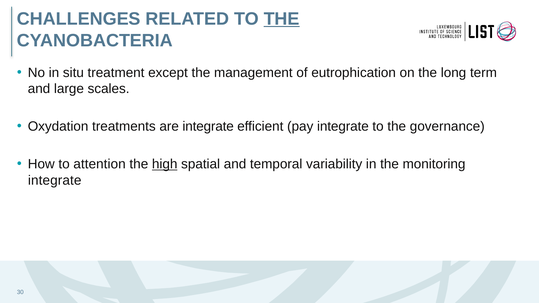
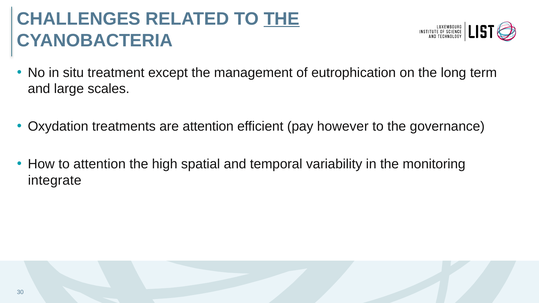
are integrate: integrate -> attention (208, 127)
pay integrate: integrate -> however (343, 127)
high underline: present -> none (165, 164)
